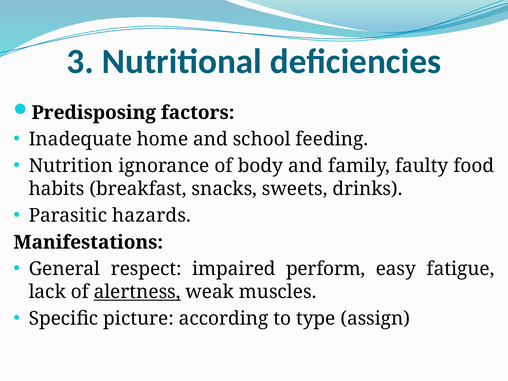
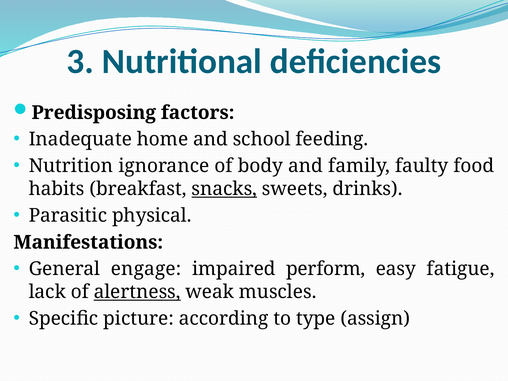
snacks underline: none -> present (224, 189)
hazards: hazards -> physical (152, 216)
respect: respect -> engage (146, 269)
